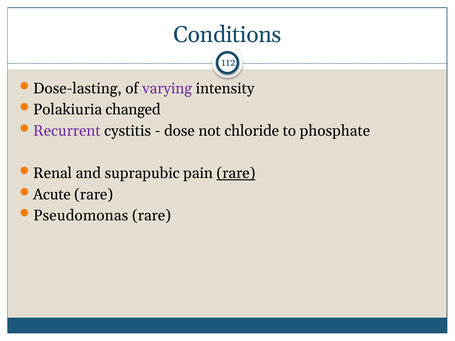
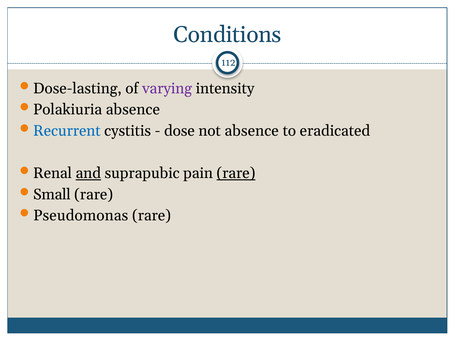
Polakiuria changed: changed -> absence (133, 110)
Recurrent colour: purple -> blue (67, 131)
not chloride: chloride -> absence (252, 131)
phosphate: phosphate -> eradicated (335, 131)
and underline: none -> present (88, 173)
Acute: Acute -> Small (52, 195)
